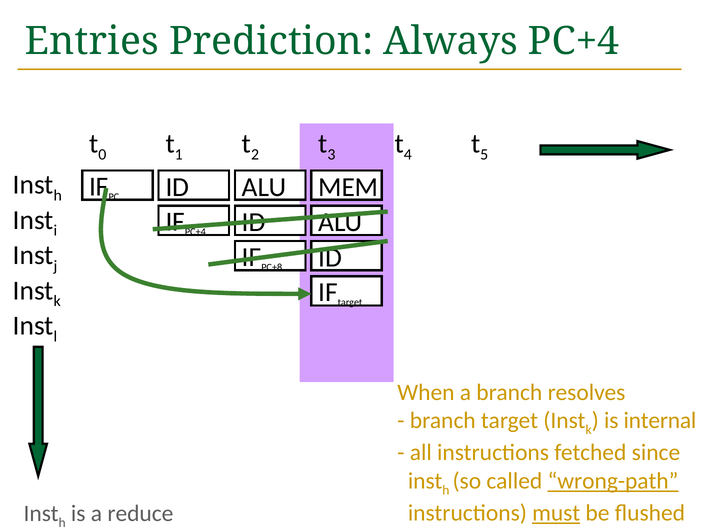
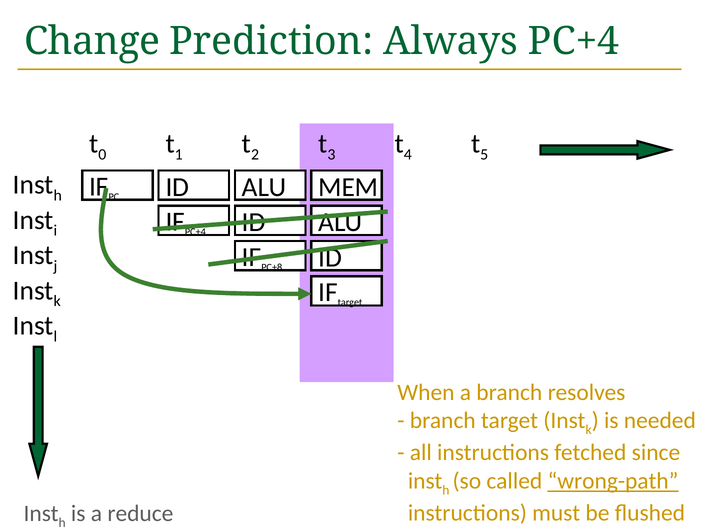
Entries: Entries -> Change (92, 42)
internal: internal -> needed (660, 420)
must underline: present -> none (556, 513)
